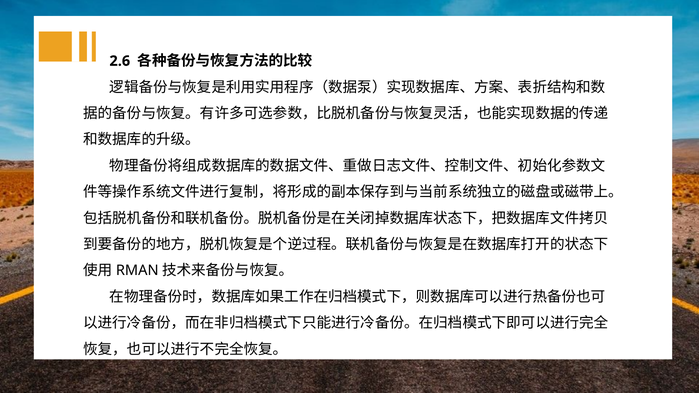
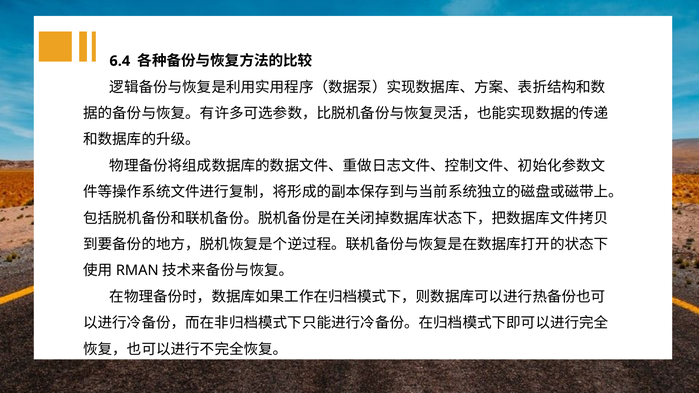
2.6: 2.6 -> 6.4 (120, 61)
